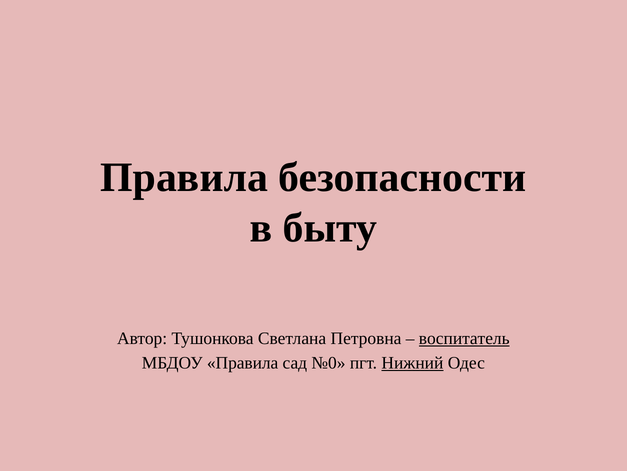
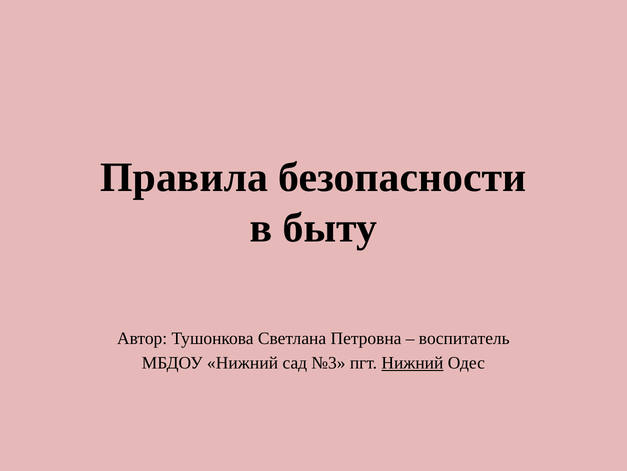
воспитатель underline: present -> none (464, 338)
МБДОУ Правила: Правила -> Нижний (243, 363)
№0: №0 -> №3 (329, 363)
